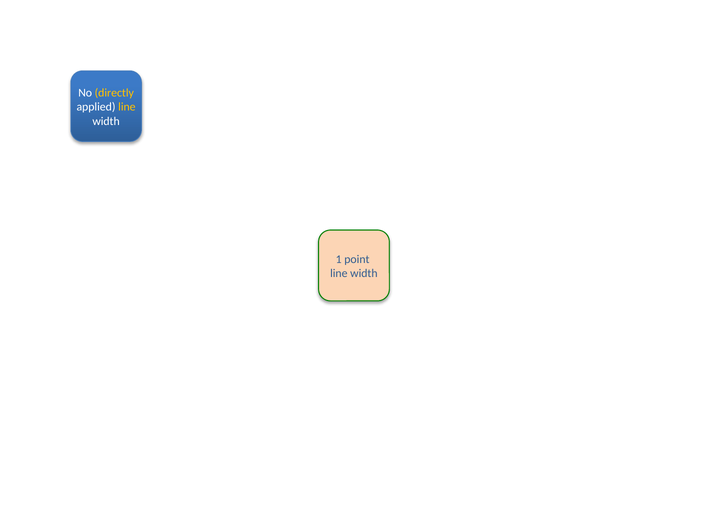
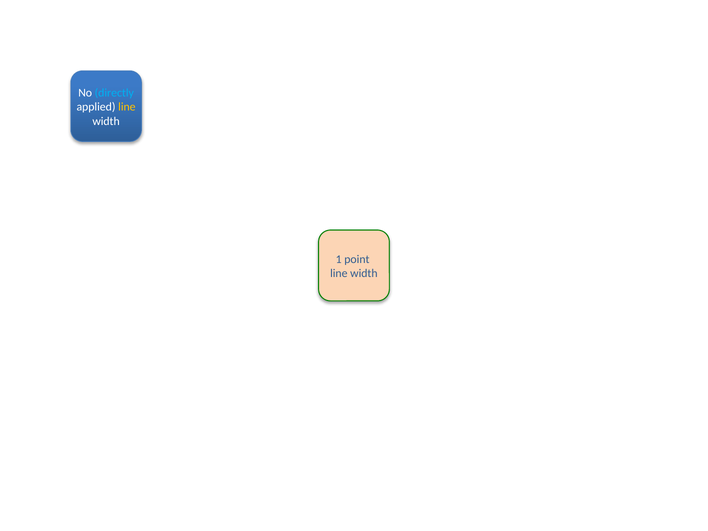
directly colour: yellow -> light blue (114, 93)
